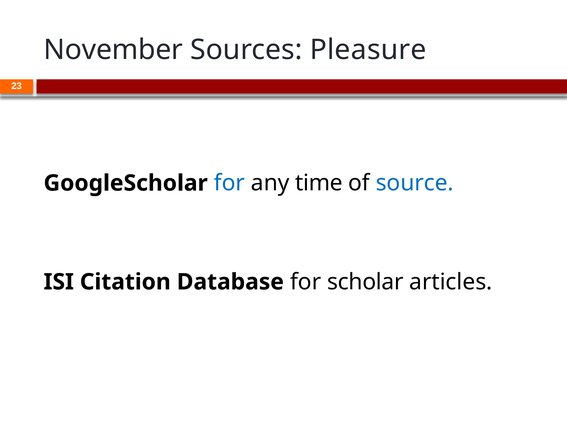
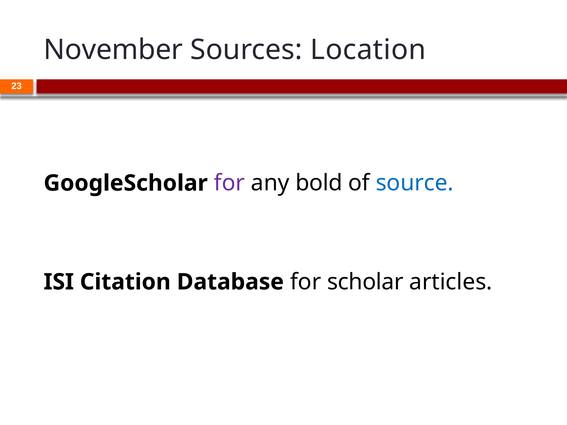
Pleasure: Pleasure -> Location (368, 50)
for colour: blue -> purple (229, 183)
time: time -> bold (319, 183)
